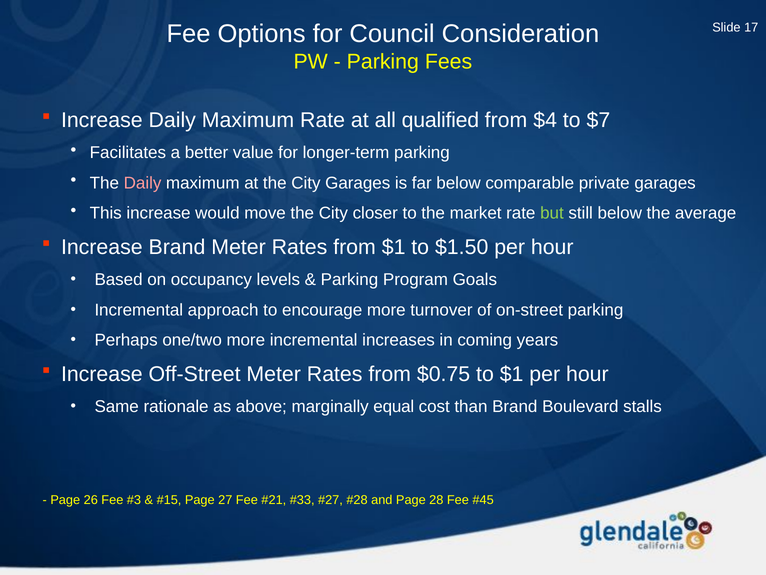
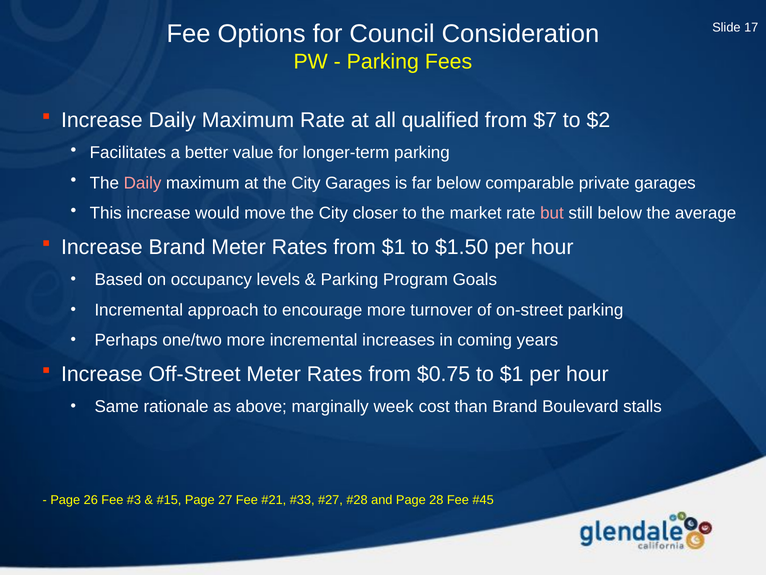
$4: $4 -> $7 (545, 120)
$7: $7 -> $2 (598, 120)
but colour: light green -> pink (552, 213)
equal: equal -> week (394, 406)
